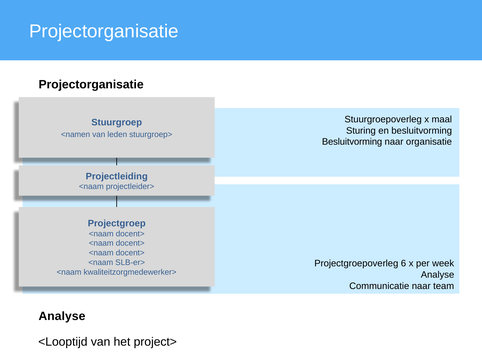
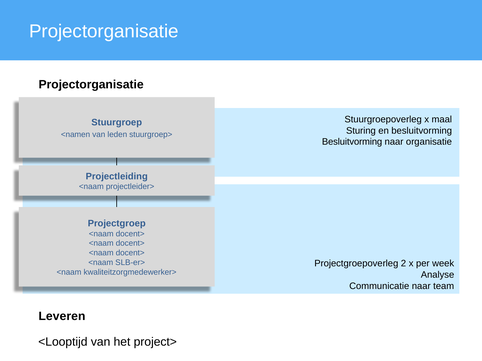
6: 6 -> 2 (404, 264)
Analyse: Analyse -> Leveren (62, 316)
